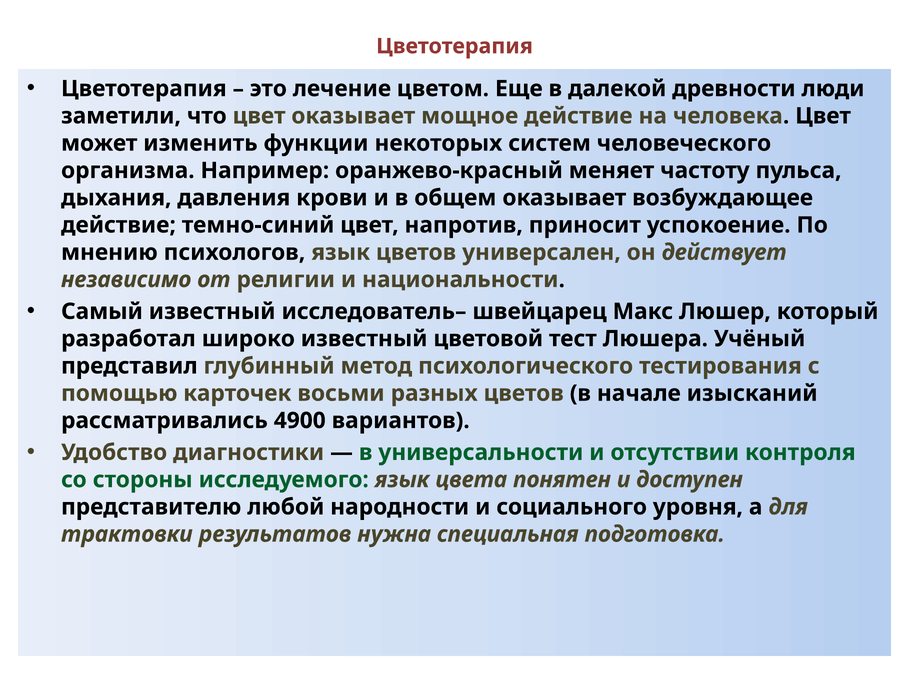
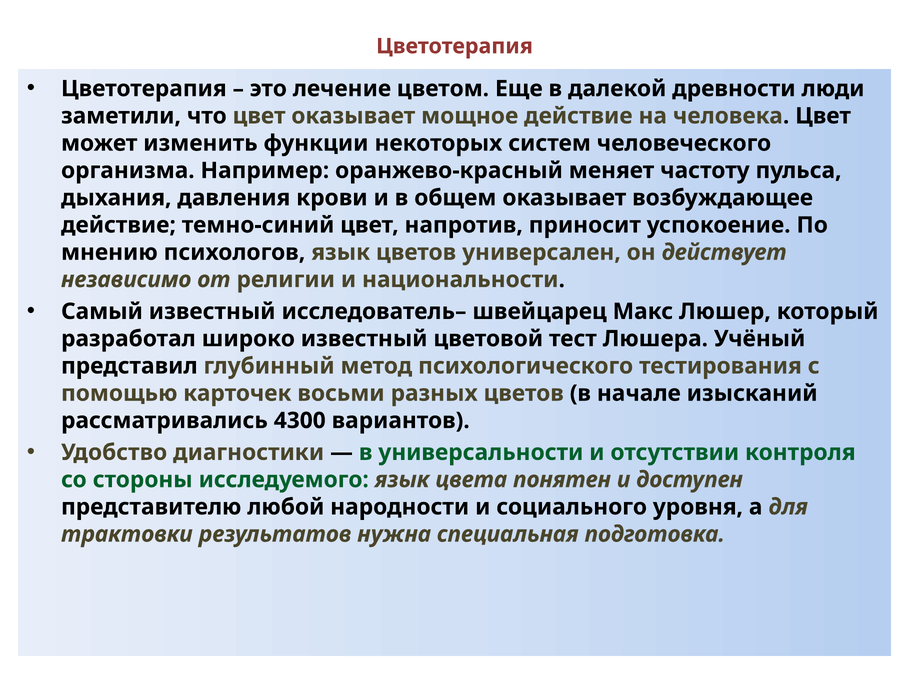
4900: 4900 -> 4300 (300, 420)
